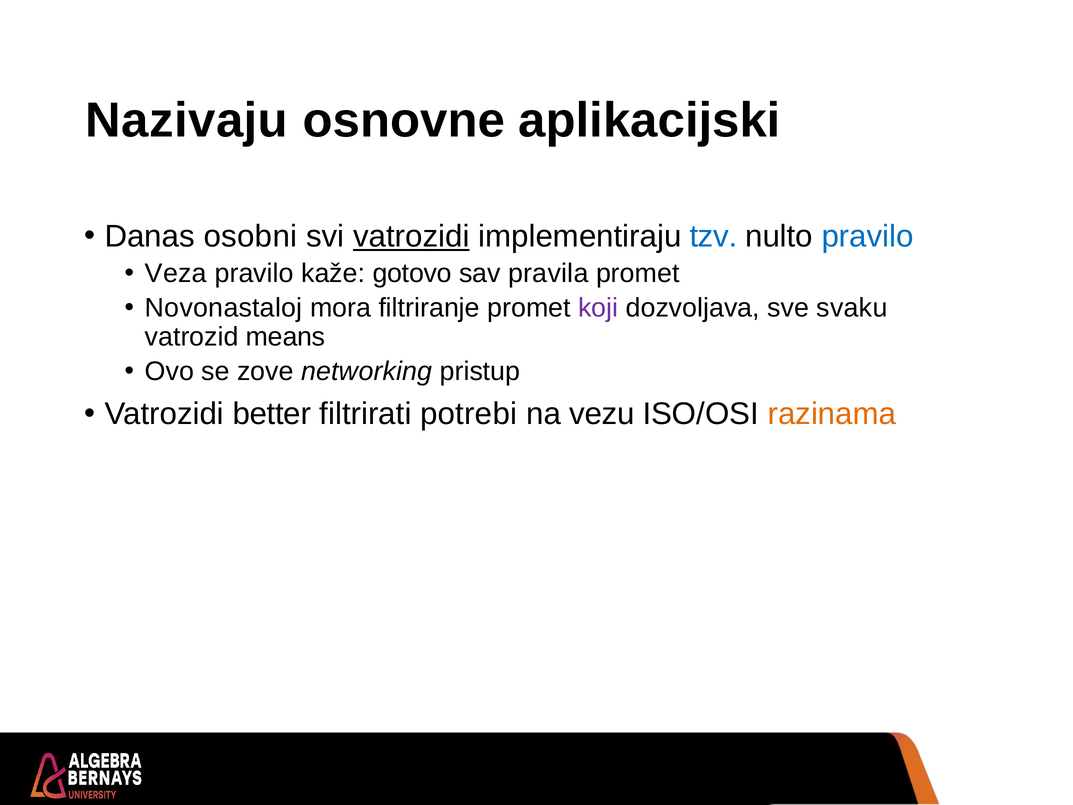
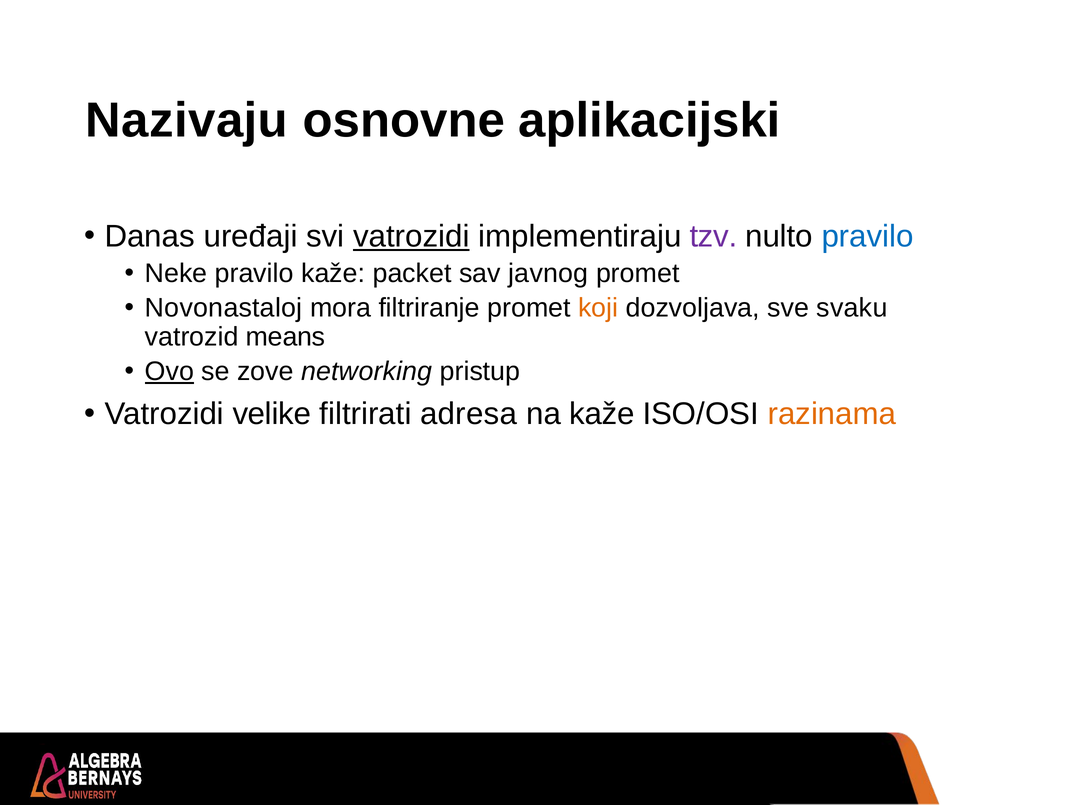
osobni: osobni -> uređaji (251, 236)
tzv colour: blue -> purple (713, 236)
Veza: Veza -> Neke (176, 273)
gotovo: gotovo -> packet (412, 273)
pravila: pravila -> javnog (548, 273)
koji colour: purple -> orange (598, 308)
Ovo underline: none -> present (169, 371)
better: better -> velike (272, 414)
potrebi: potrebi -> adresa (469, 414)
na vezu: vezu -> kaže (602, 414)
